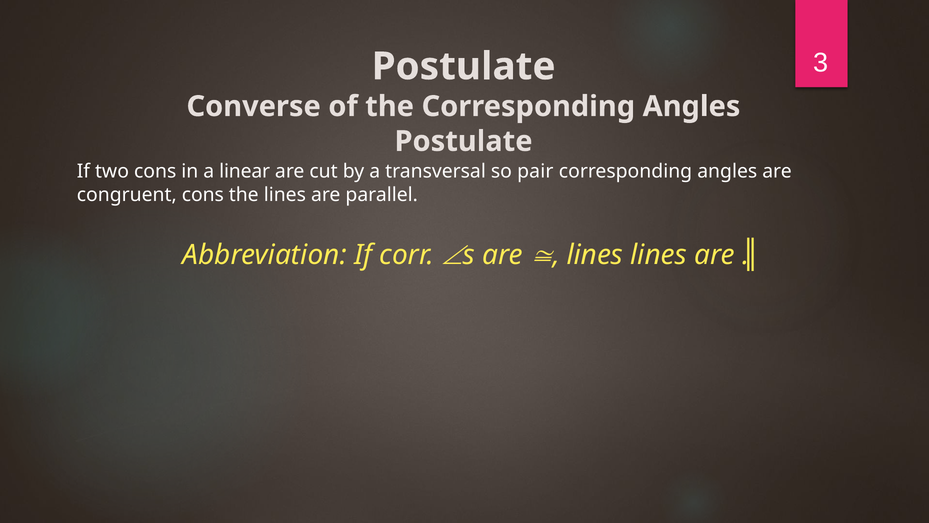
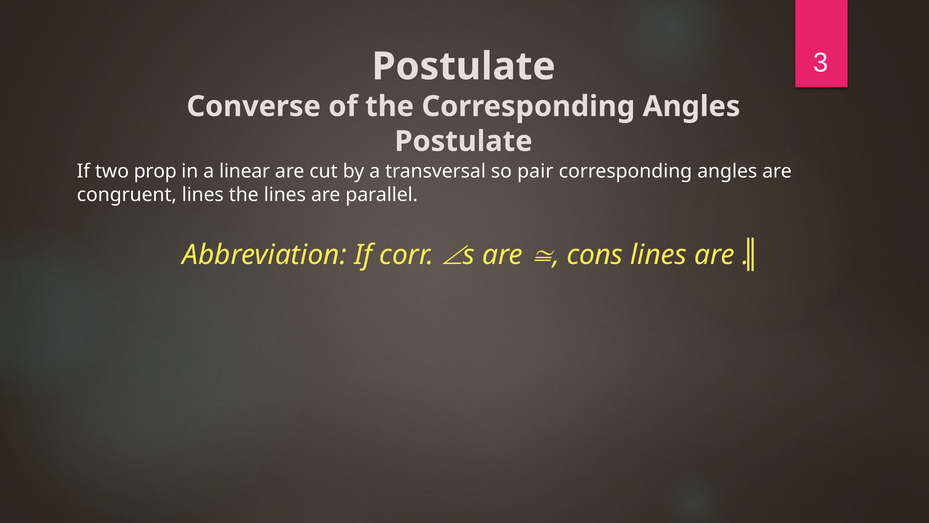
two cons: cons -> prop (155, 171)
congruent cons: cons -> lines (203, 195)
lines: lines -> cons (595, 255)
